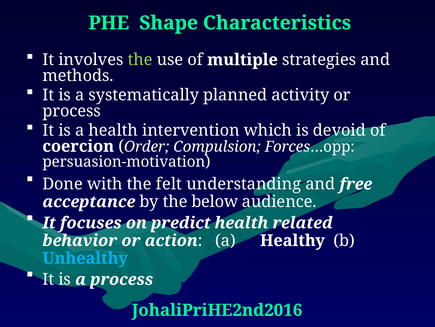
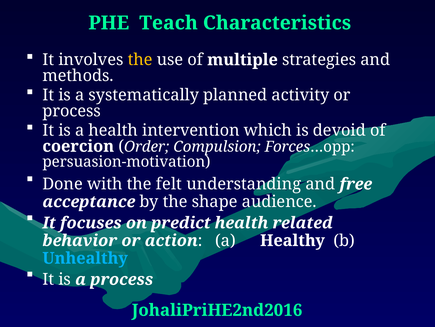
Shape: Shape -> Teach (169, 23)
the colour: light green -> yellow (140, 60)
below: below -> shape (215, 201)
